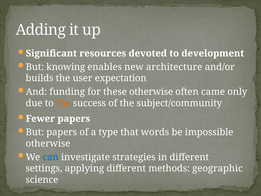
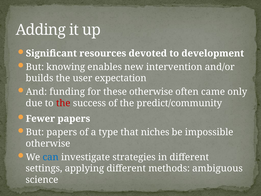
architecture: architecture -> intervention (174, 67)
the colour: orange -> red (63, 103)
subject/community: subject/community -> predict/community (179, 103)
words: words -> niches (155, 132)
geographic: geographic -> ambiguous (217, 168)
